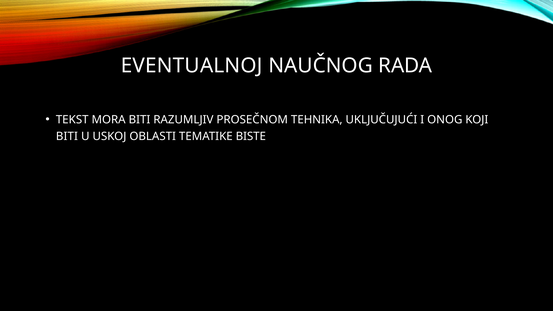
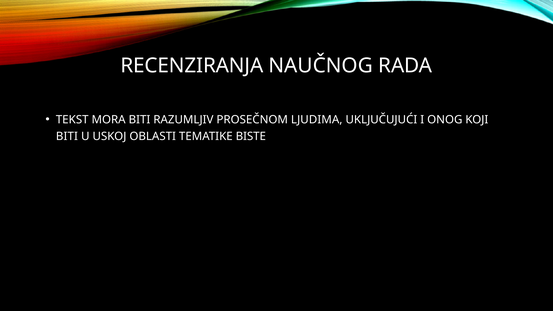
EVENTUALNOJ: EVENTUALNOJ -> RECENZIRANJA (192, 66)
TEHNIKA: TEHNIKA -> LJUDIMA (317, 120)
